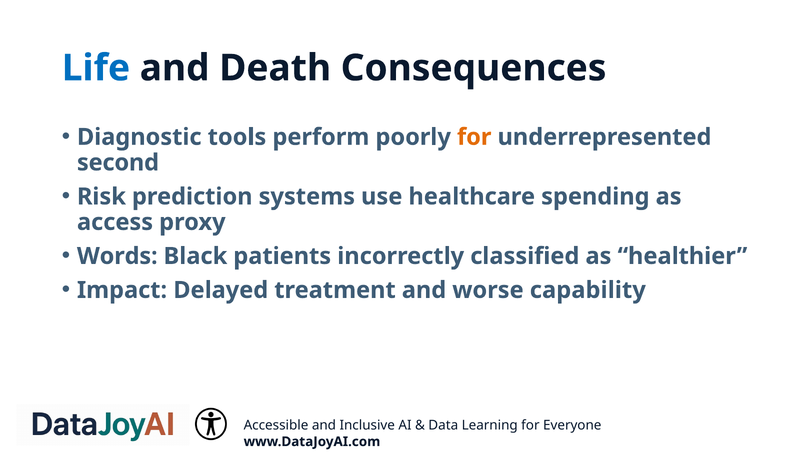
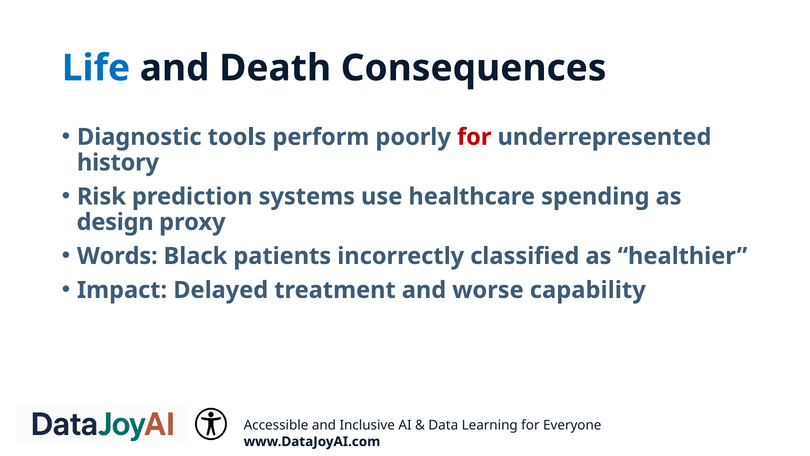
for colour: orange -> red (474, 137)
second: second -> history (118, 162)
access: access -> design (115, 222)
